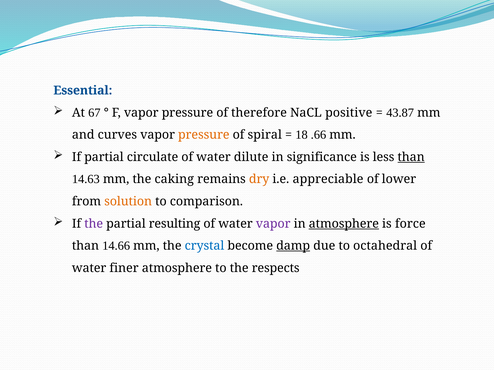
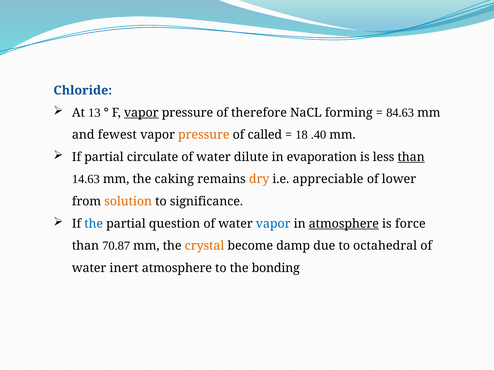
Essential: Essential -> Chloride (83, 91)
67: 67 -> 13 (94, 113)
vapor underline: none -> present (141, 113)
positive: positive -> forming (349, 113)
43.87: 43.87 -> 84.63 (400, 113)
curves: curves -> fewest (117, 135)
spiral: spiral -> called (265, 135)
.66: .66 -> .40 (318, 135)
significance: significance -> evaporation (322, 157)
comparison: comparison -> significance (206, 202)
the colour: purple -> blue (94, 224)
resulting: resulting -> question (175, 224)
vapor colour: purple -> blue (273, 224)
14.66: 14.66 -> 70.87 (116, 246)
crystal colour: blue -> orange (205, 246)
damp underline: present -> none (293, 246)
finer: finer -> inert (124, 268)
respects: respects -> bonding (276, 268)
